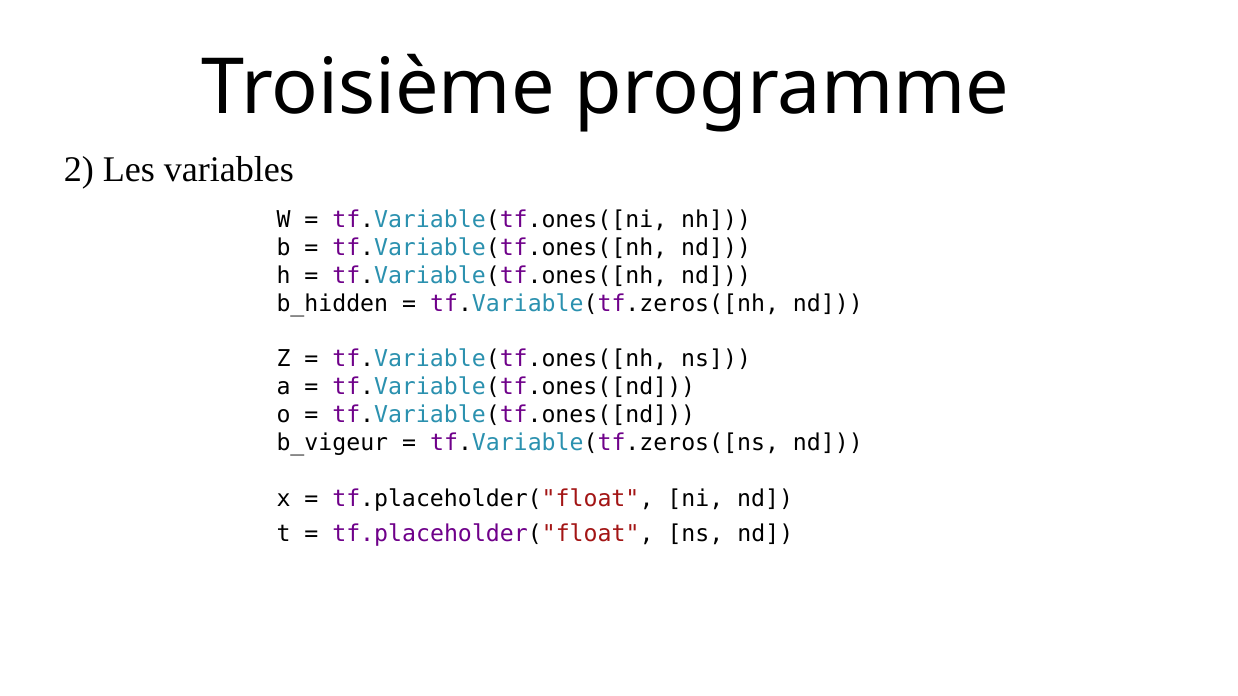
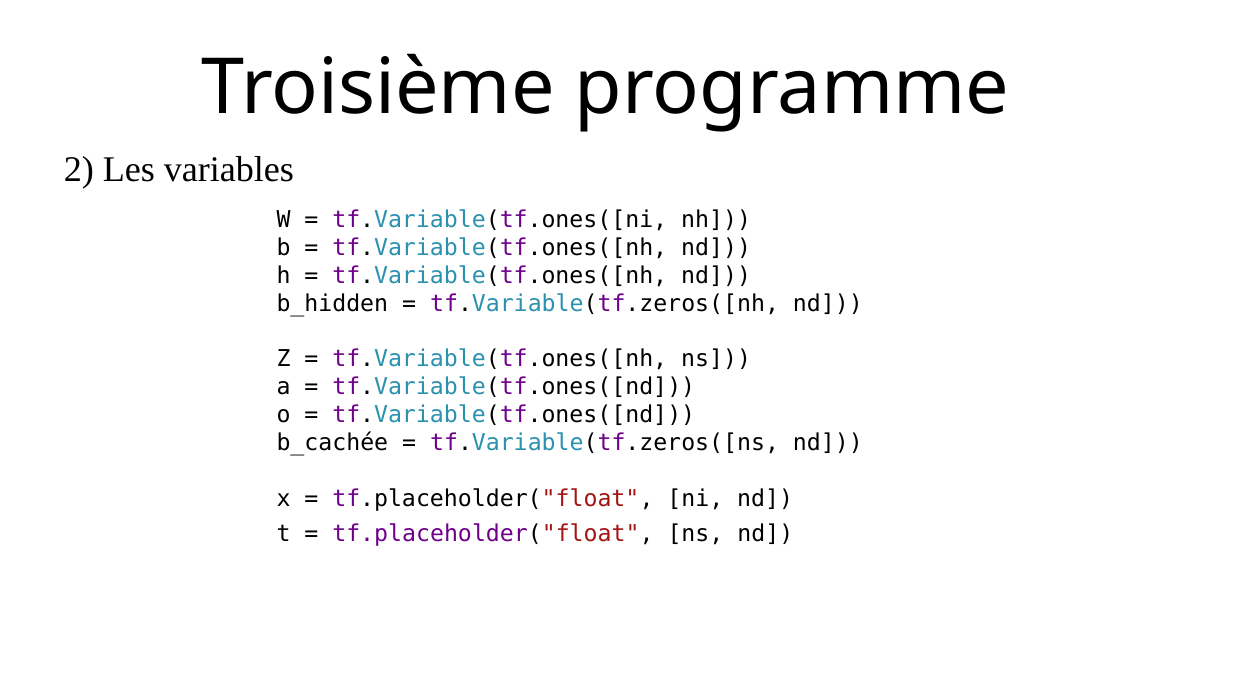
b_vigeur: b_vigeur -> b_cachée (332, 443)
